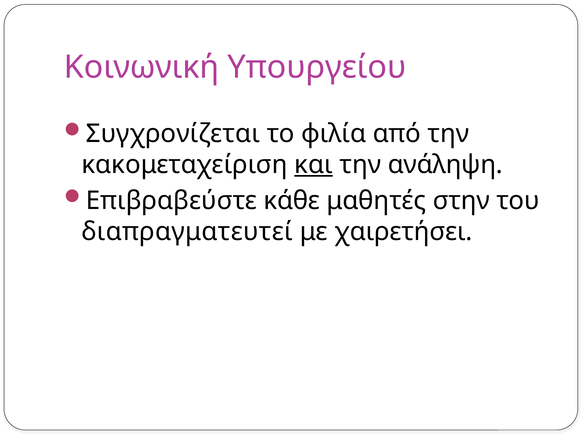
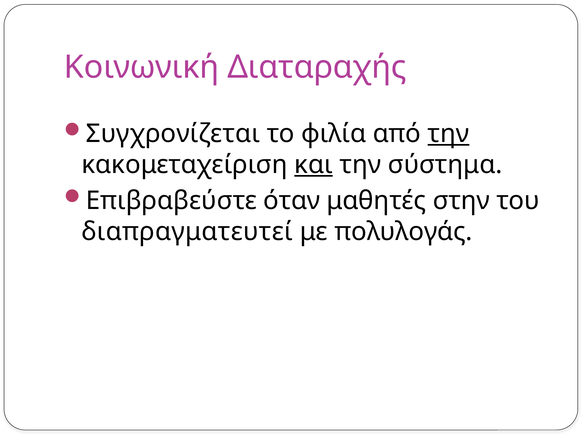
Υπουργείου: Υπουργείου -> Διαταραχής (317, 67)
την underline: none -> present (448, 134)
ανάληψη: ανάληψη -> σύστημα (445, 165)
κάθε: κάθε -> όταν (292, 201)
χαιρετήσει: χαιρετήσει -> πολυλογάς (404, 232)
